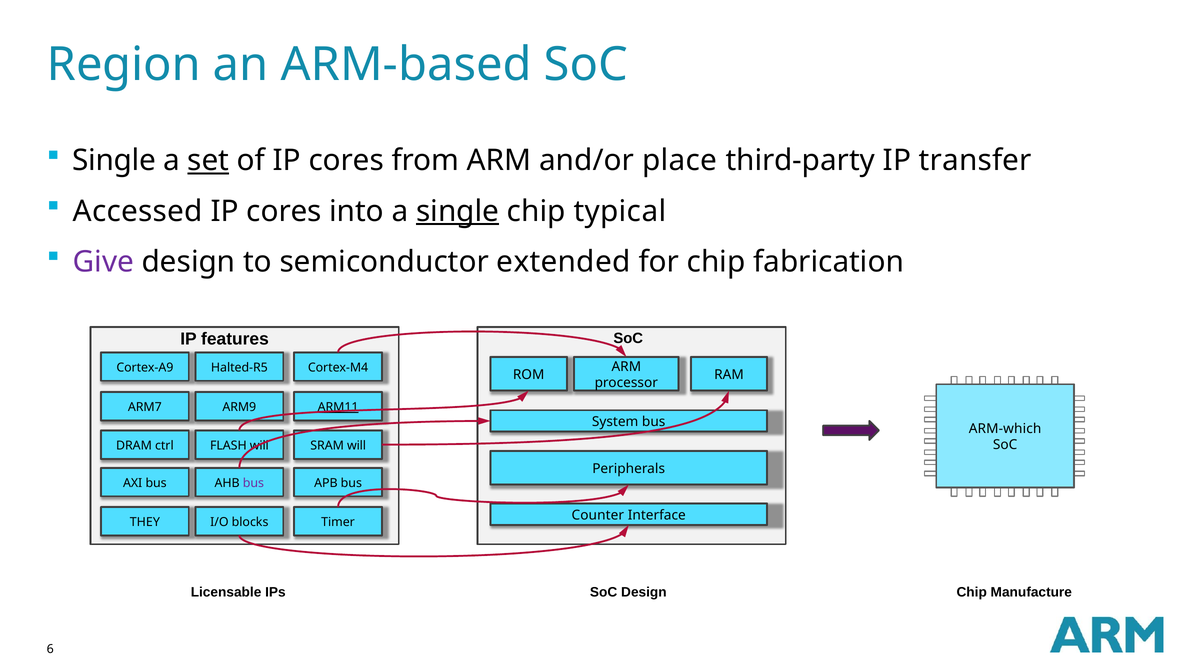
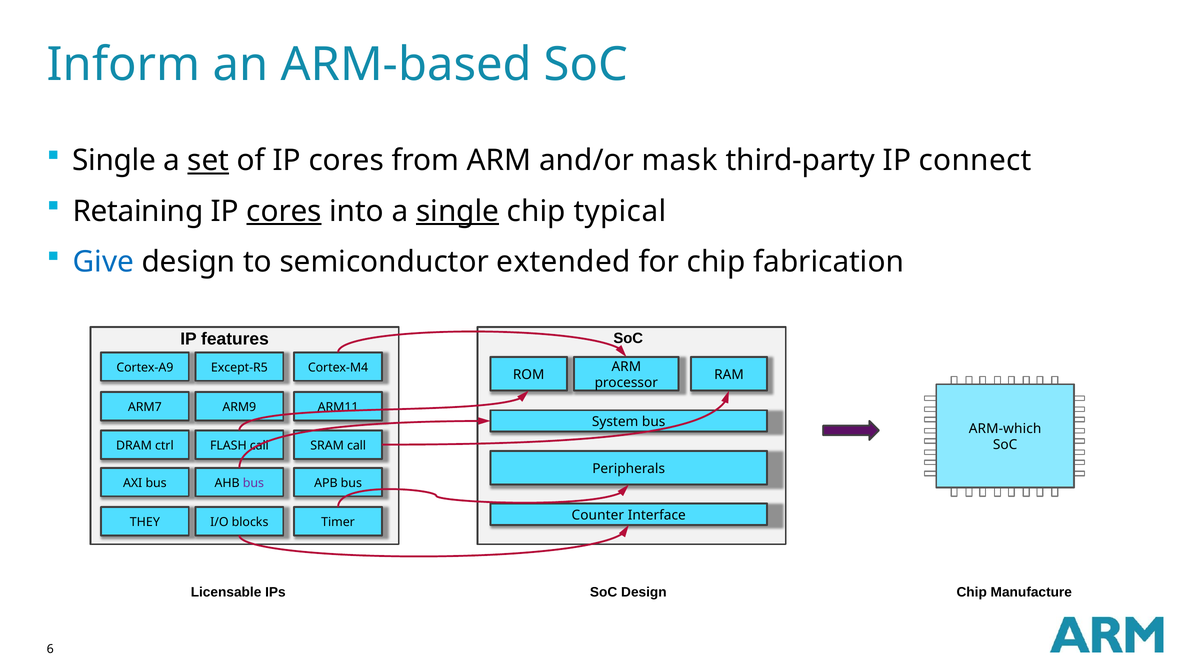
Region: Region -> Inform (124, 64)
place: place -> mask (680, 161)
transfer: transfer -> connect (975, 161)
Accessed: Accessed -> Retaining (138, 211)
cores underline: none -> present (284, 211)
Give colour: purple -> blue (103, 262)
Halted-R5: Halted-R5 -> Except-R5 (239, 367)
ARM11 underline: present -> none (338, 407)
FLASH will: will -> call (259, 445)
SRAM will: will -> call (357, 445)
